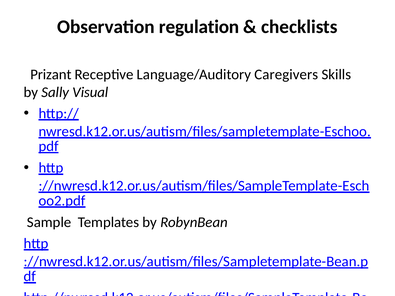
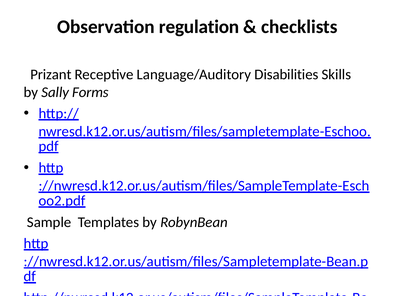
Caregivers: Caregivers -> Disabilities (286, 74)
Visual: Visual -> Forms (90, 92)
